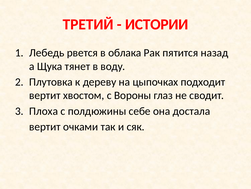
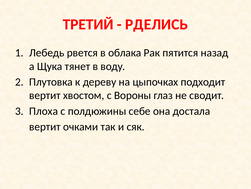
ИСТОРИИ: ИСТОРИИ -> РДЕЛИСЬ (157, 24)
